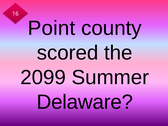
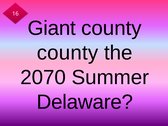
Point: Point -> Giant (52, 28)
scored: scored -> county (67, 53)
2099: 2099 -> 2070 (43, 77)
